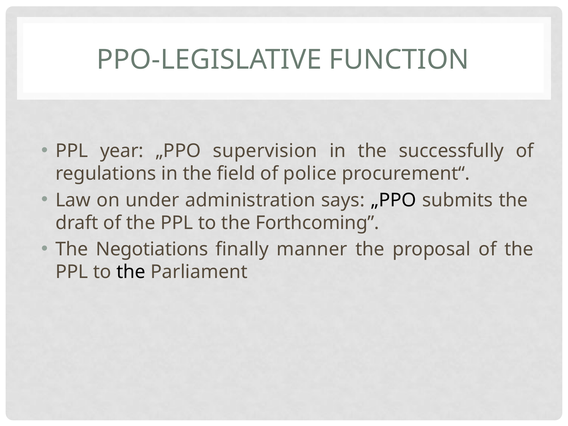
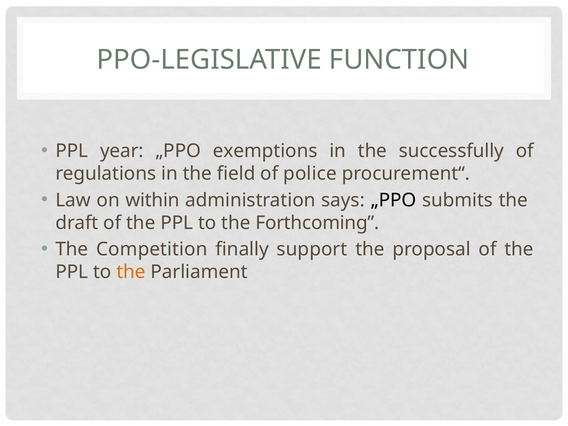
supervision: supervision -> exemptions (265, 151)
under: under -> within (153, 200)
Negotiations: Negotiations -> Competition (152, 249)
manner: manner -> support (312, 249)
the colour: black -> orange (131, 272)
